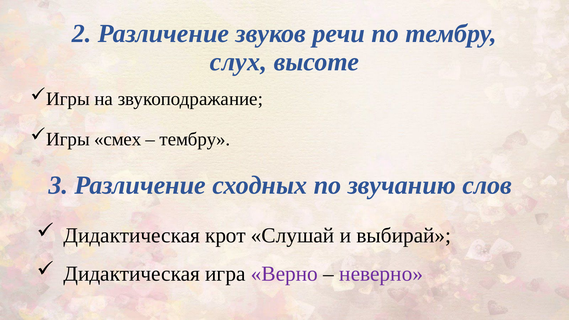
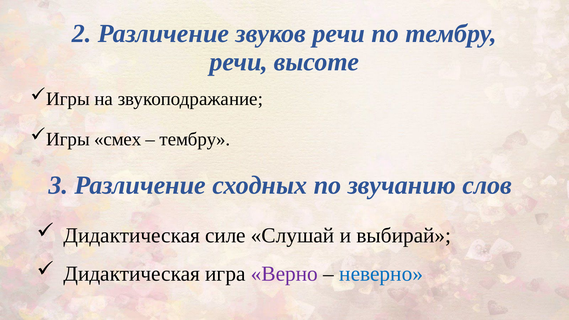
слух: слух -> речи (239, 62)
крот: крот -> силе (226, 235)
неверно colour: purple -> blue (381, 274)
